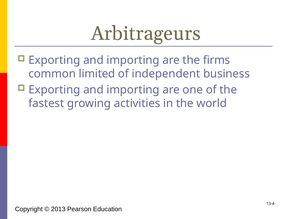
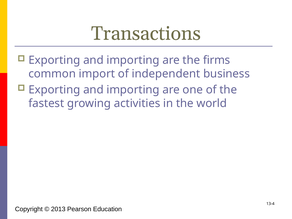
Arbitrageurs: Arbitrageurs -> Transactions (146, 33)
limited: limited -> import (97, 74)
